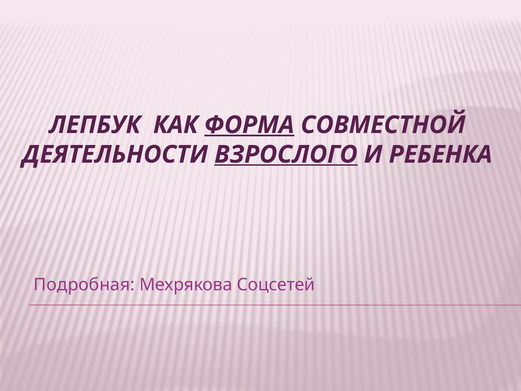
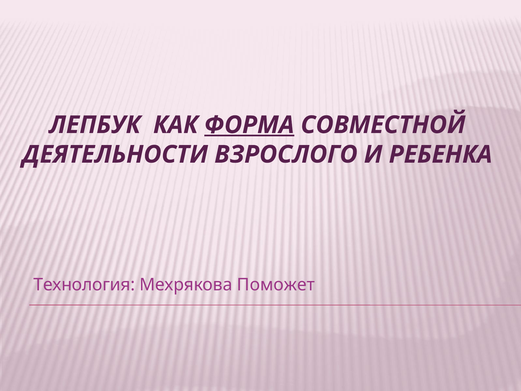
ВЗРОСЛОГО underline: present -> none (286, 154)
Подробная: Подробная -> Технология (84, 285)
Соцсетей: Соцсетей -> Поможет (276, 285)
